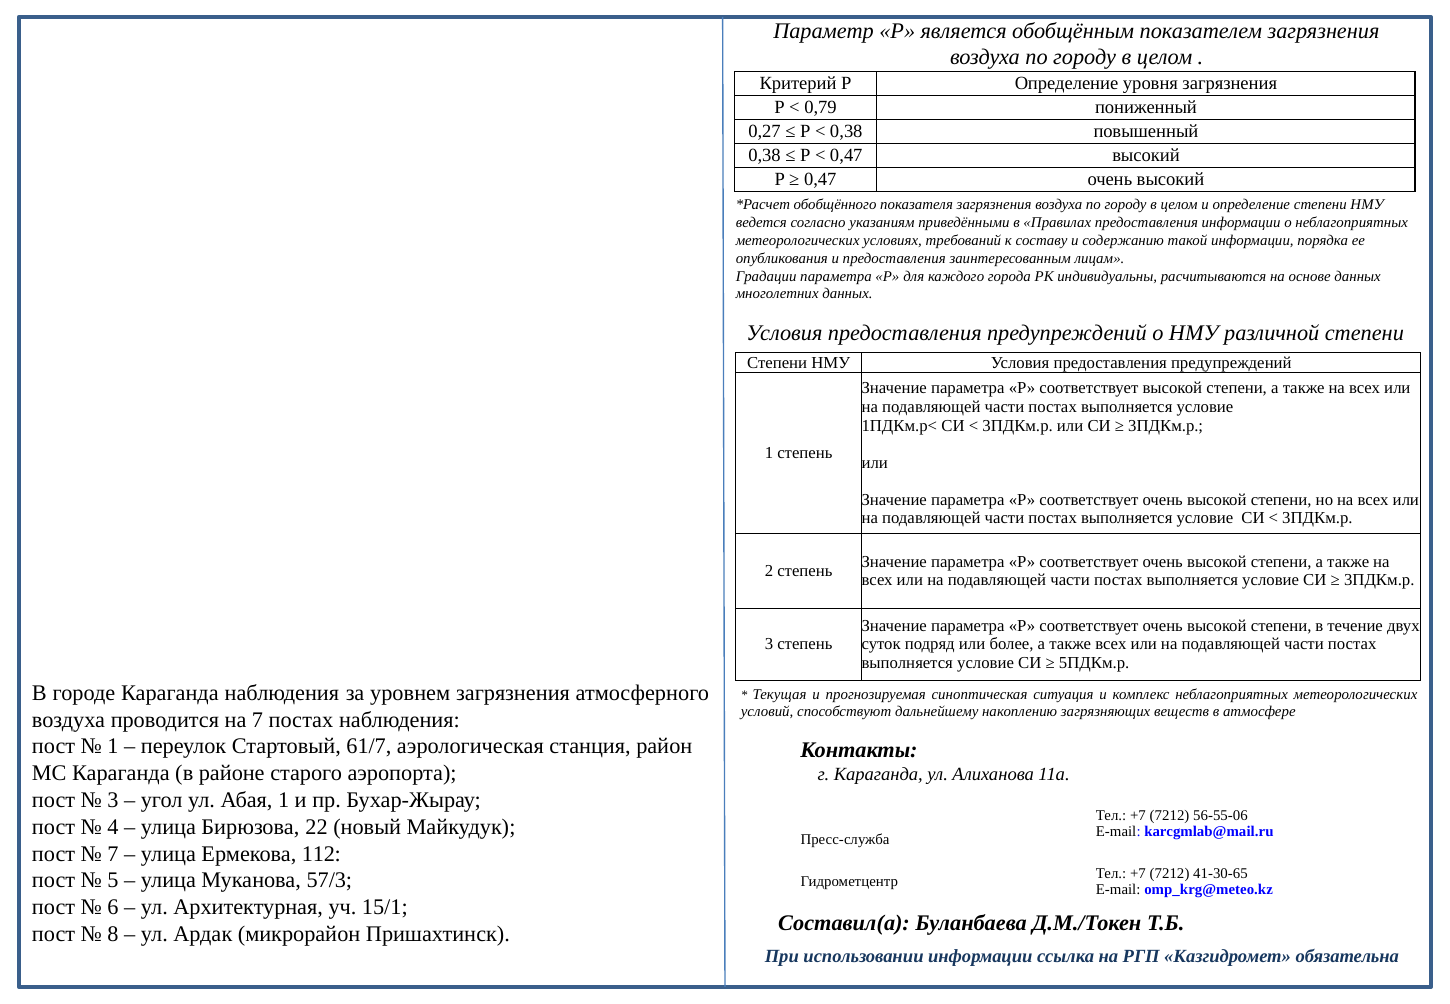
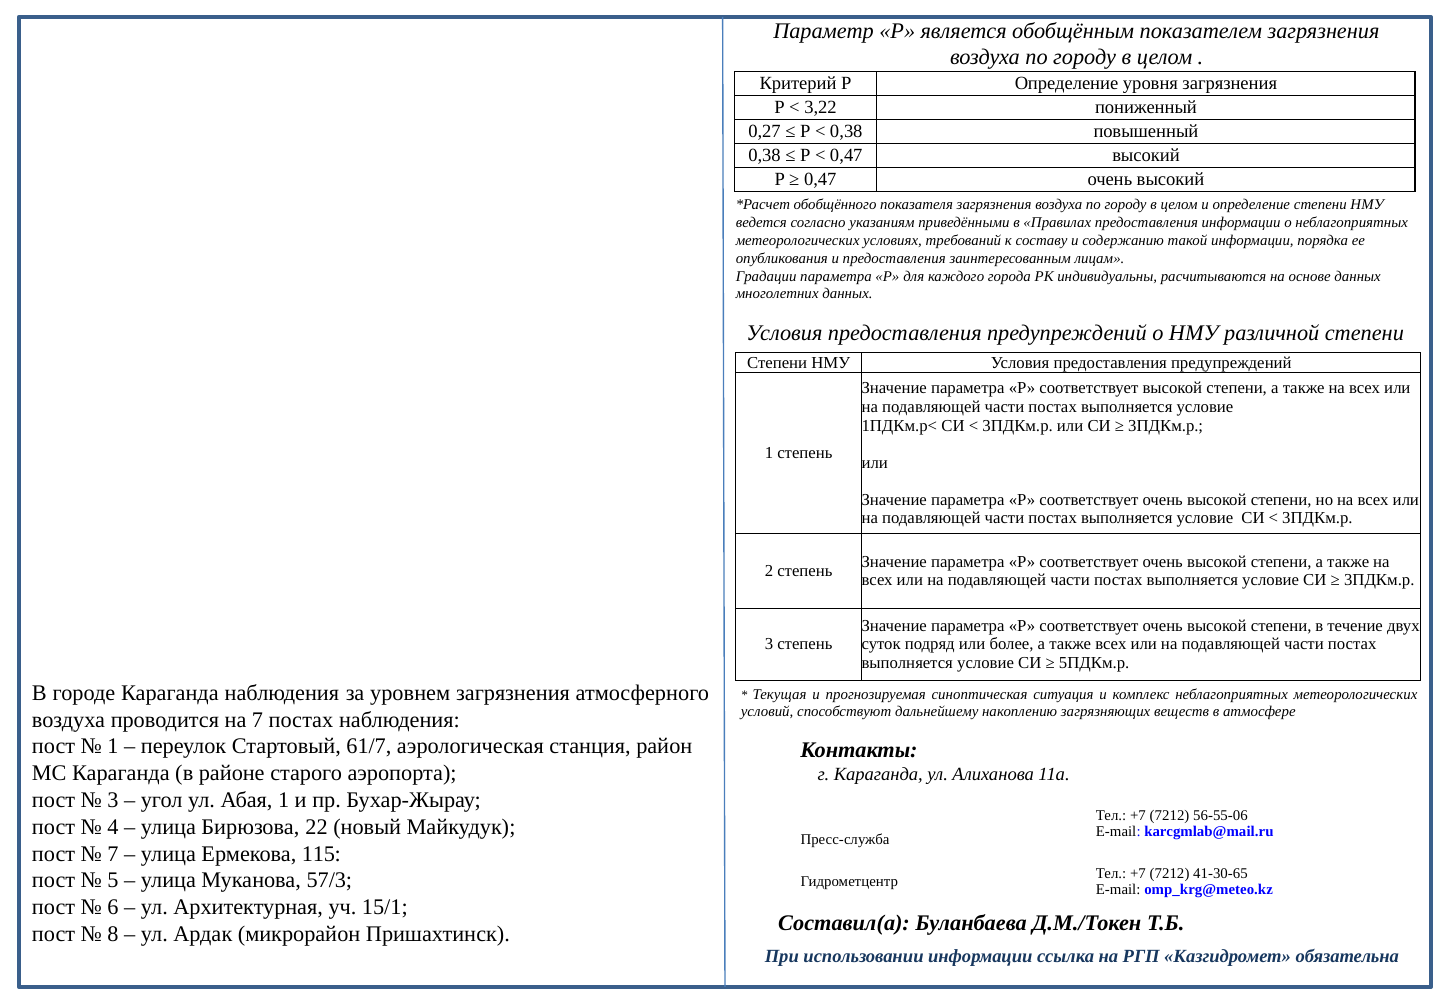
0,79: 0,79 -> 3,22 (821, 107)
112: 112 -> 115 (321, 854)
